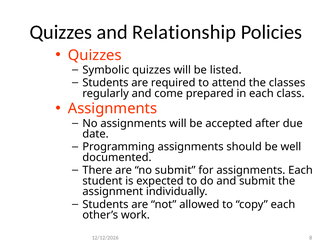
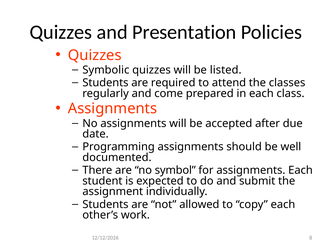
Relationship: Relationship -> Presentation (184, 32)
no submit: submit -> symbol (175, 170)
